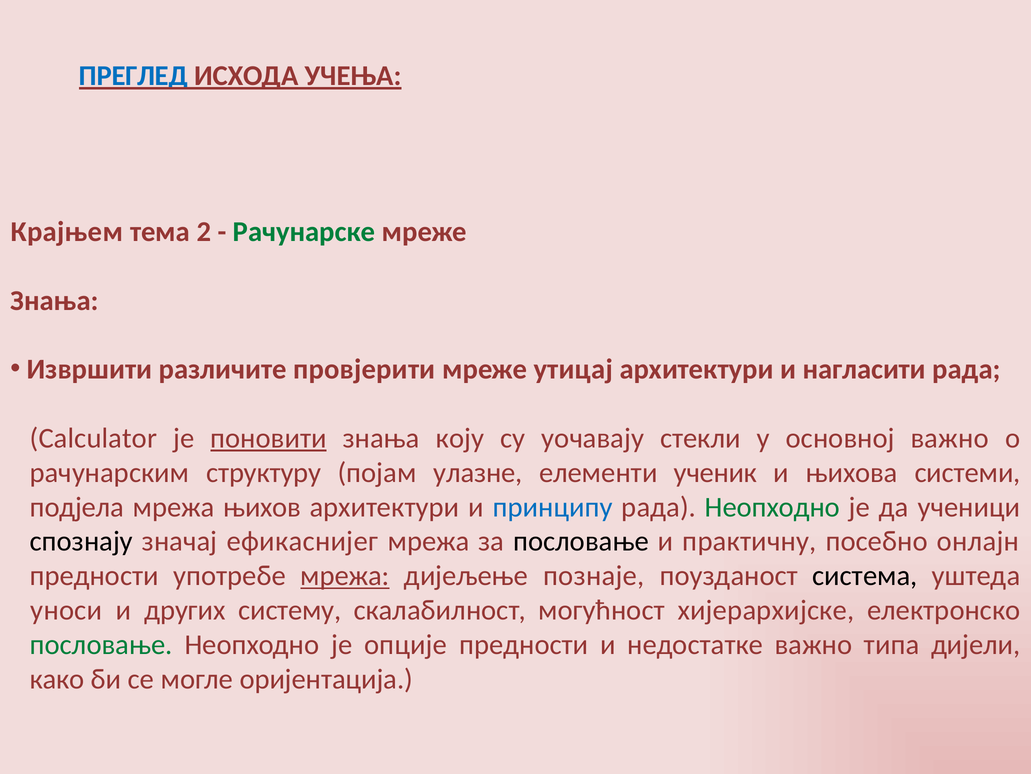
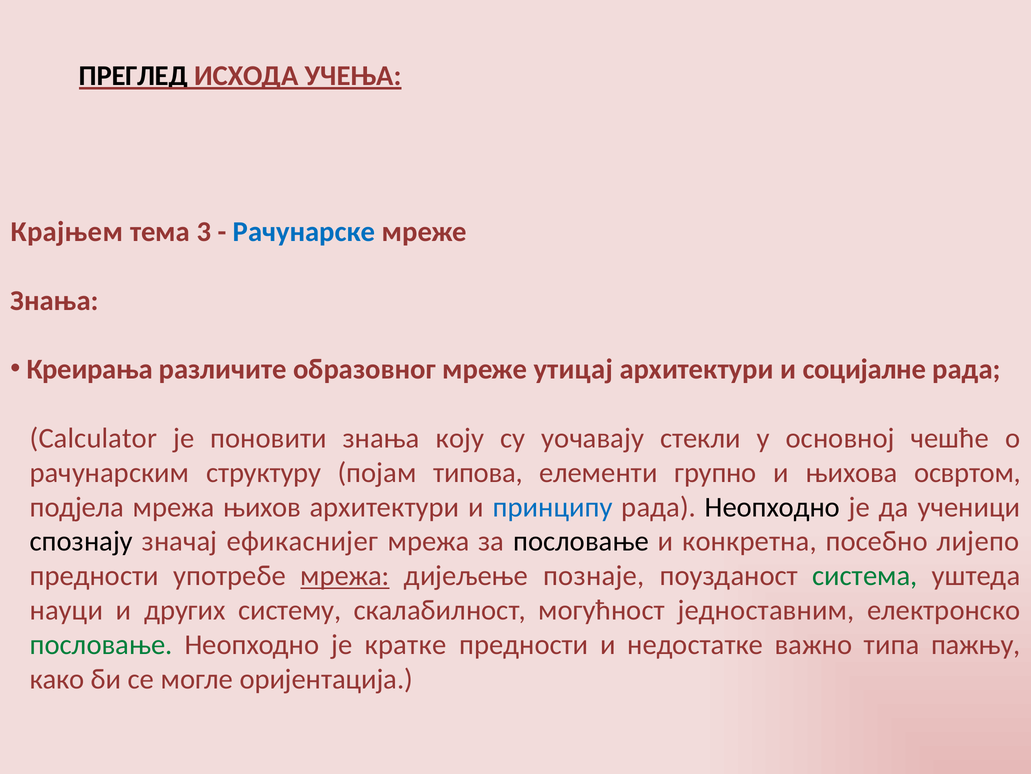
ПРЕГЛЕД colour: blue -> black (133, 76)
2: 2 -> 3 (204, 232)
Рачунарске colour: green -> blue (304, 232)
Извршити: Извршити -> Креирања (90, 369)
провјерити: провјерити -> образовног (364, 369)
нагласити: нагласити -> социјалне (864, 369)
поновити underline: present -> none (268, 438)
основној важно: важно -> чешће (950, 438)
улазне: улазне -> типова (478, 472)
ученик: ученик -> групно (715, 472)
системи: системи -> освртом (968, 472)
Неопходно colour: green -> black (772, 507)
практичну: практичну -> конкретна (750, 541)
онлајн: онлајн -> лијепо (978, 541)
система colour: black -> green (865, 575)
уноси: уноси -> науци (66, 610)
хијерархијске: хијерархијске -> једноставним (766, 610)
опције: опције -> кратке (406, 644)
дијели: дијели -> пажњу (976, 644)
